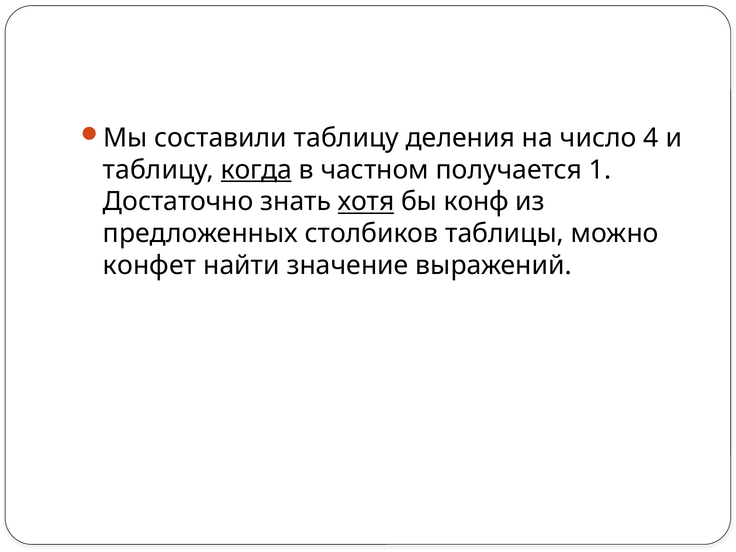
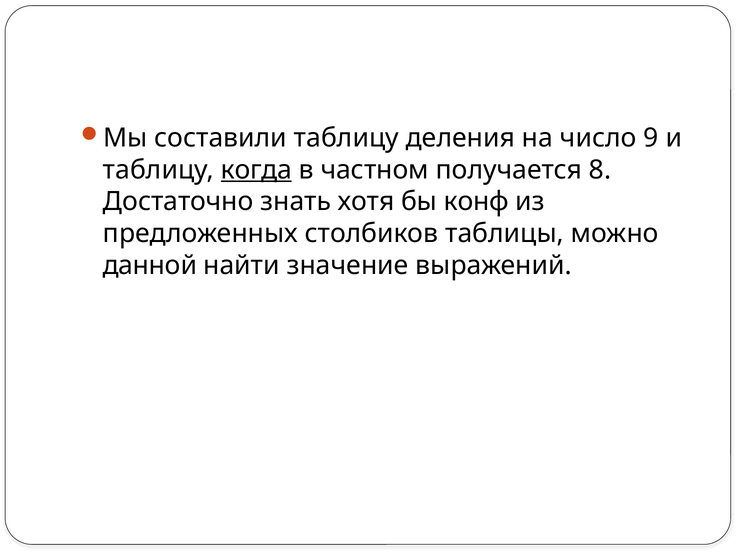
4: 4 -> 9 (651, 138)
1: 1 -> 8 (600, 170)
хотя underline: present -> none (366, 202)
конфет: конфет -> данной (150, 265)
